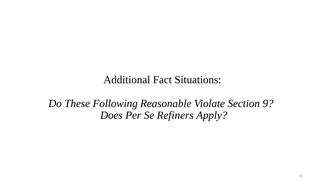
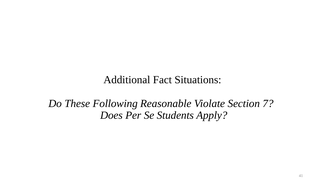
9: 9 -> 7 (268, 104)
Refiners: Refiners -> Students (175, 116)
